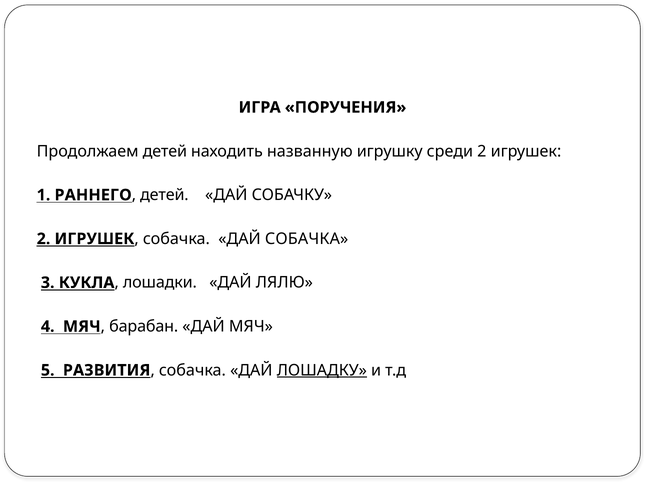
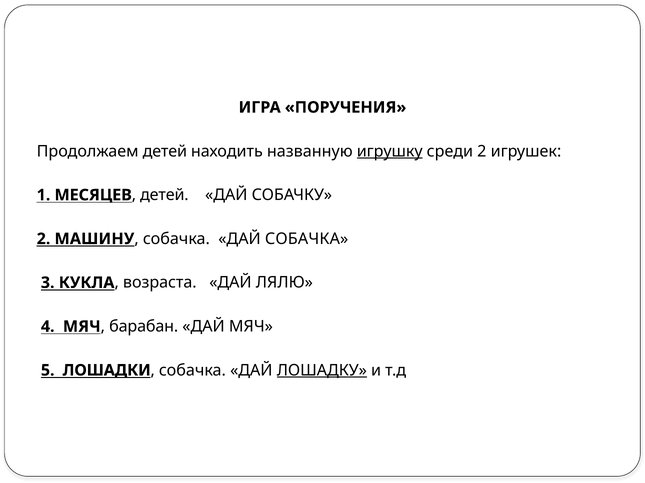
игрушку underline: none -> present (390, 151)
РАННЕГО: РАННЕГО -> МЕСЯЦЕВ (93, 195)
ИГРУШЕК: ИГРУШЕК -> МАШИНУ (94, 239)
лошадки: лошадки -> возраста (160, 283)
РАЗВИТИЯ: РАЗВИТИЯ -> ЛОШАДКИ (107, 371)
